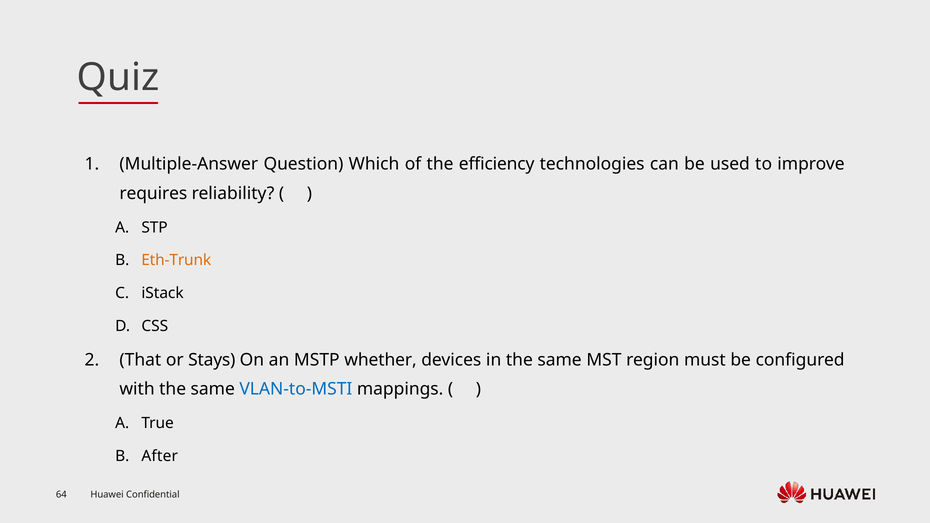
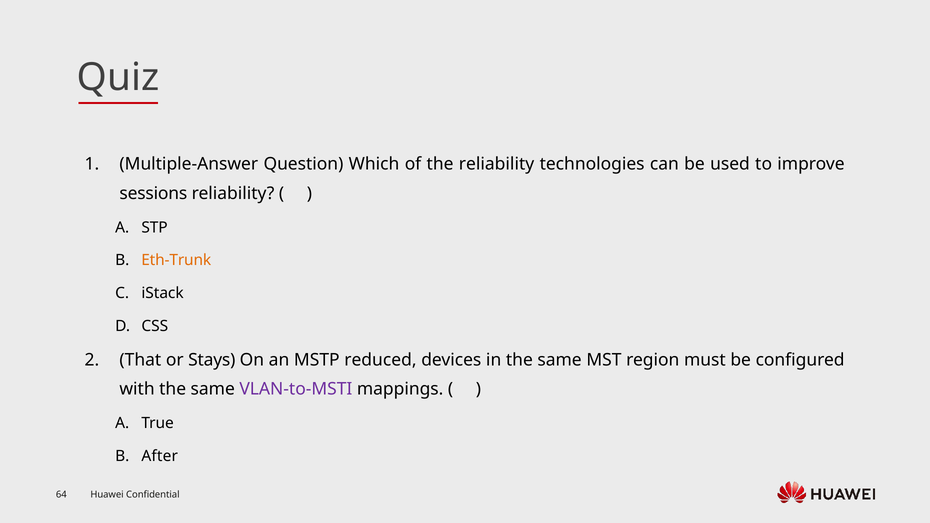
the efficiency: efficiency -> reliability (497, 164)
requires: requires -> sessions (153, 193)
whether: whether -> reduced (380, 360)
VLAN-to-MSTI colour: blue -> purple (296, 389)
